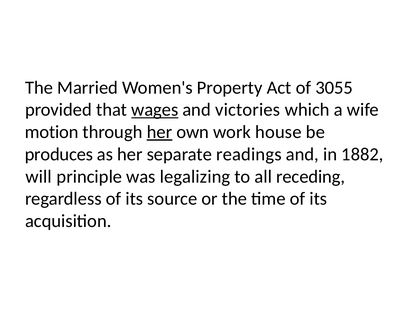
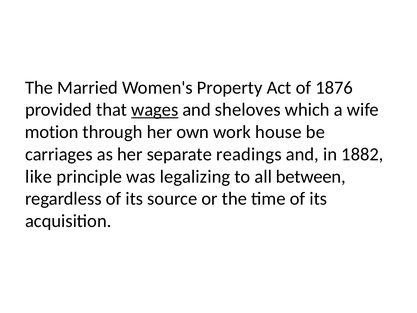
3055: 3055 -> 1876 (334, 87)
victories: victories -> sheloves (248, 110)
her underline: present -> none (159, 132)
produces: produces -> carriages (59, 154)
will: will -> like (39, 176)
receding: receding -> between (311, 176)
